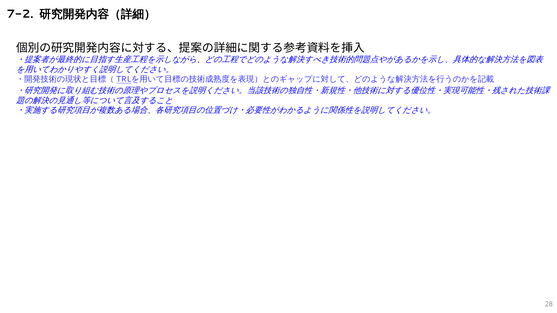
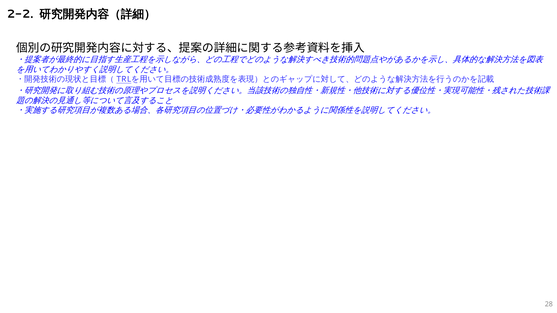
7-2: 7-2 -> 2-2 (20, 14)
